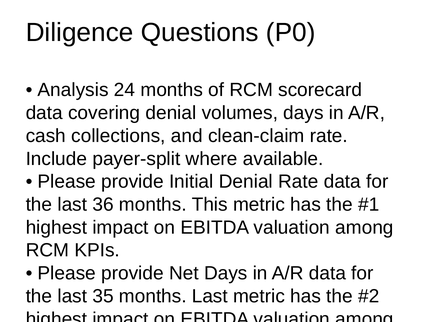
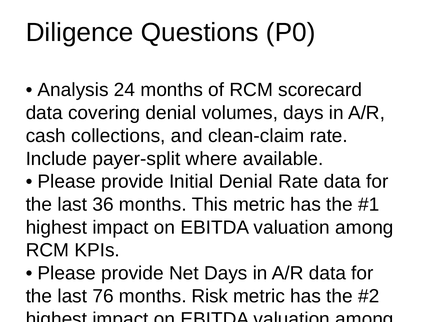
35: 35 -> 76 (103, 296)
months Last: Last -> Risk (210, 296)
